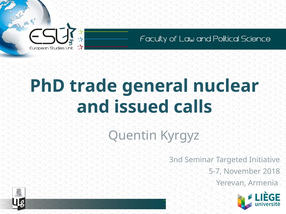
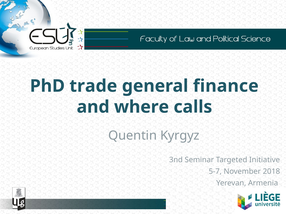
nuclear: nuclear -> finance (226, 86)
issued: issued -> where (142, 107)
